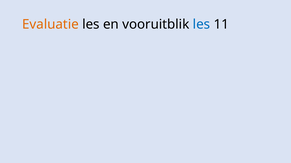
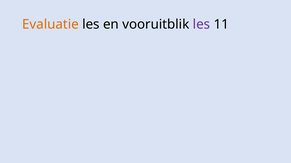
les colour: blue -> purple (201, 24)
